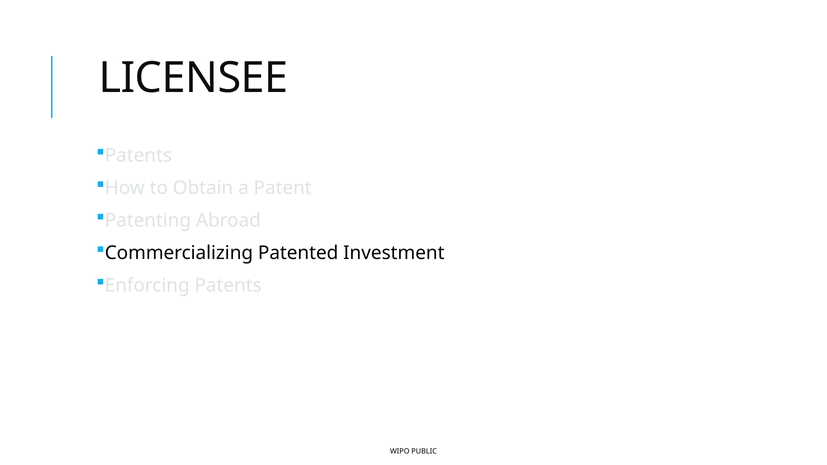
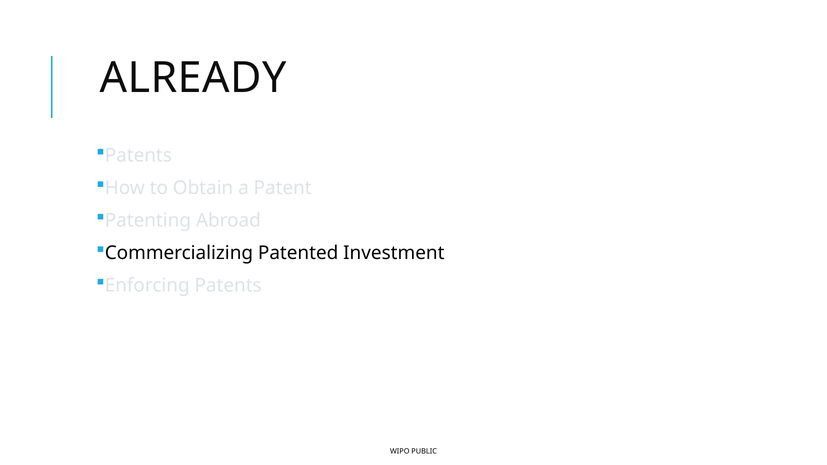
LICENSEE: LICENSEE -> ALREADY (193, 78)
